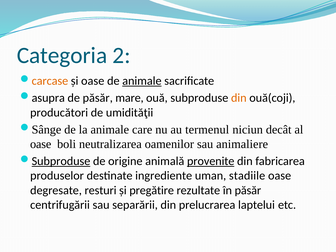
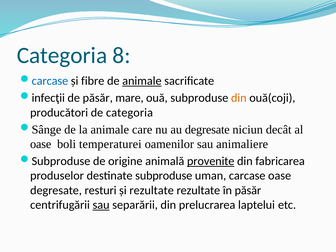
2: 2 -> 8 (121, 55)
carcase colour: orange -> blue (50, 81)
și oase: oase -> fibre (93, 81)
asupra: asupra -> infecţii (48, 98)
de umidităţii: umidităţii -> categoria (129, 113)
au termenul: termenul -> degresate (207, 130)
neutralizarea: neutralizarea -> temperaturei (110, 144)
Subproduse underline: present -> none (61, 161)
destinate ingrediente: ingrediente -> subproduse (164, 176)
uman stadiile: stadiile -> carcase (247, 176)
și pregătire: pregătire -> rezultate (152, 190)
sau underline: none -> present (101, 205)
